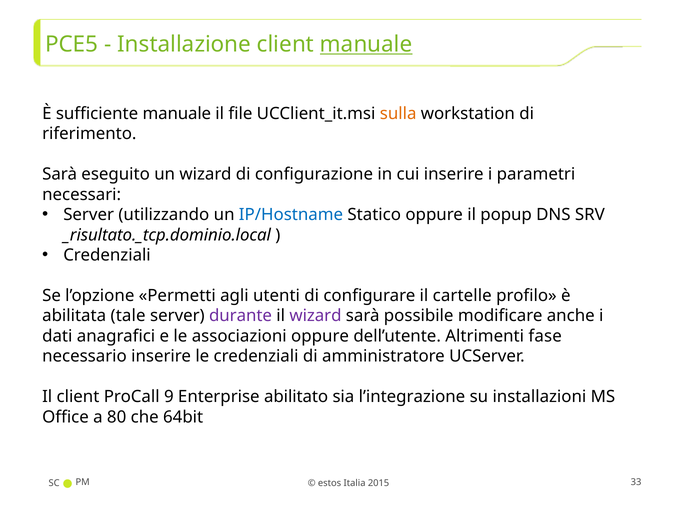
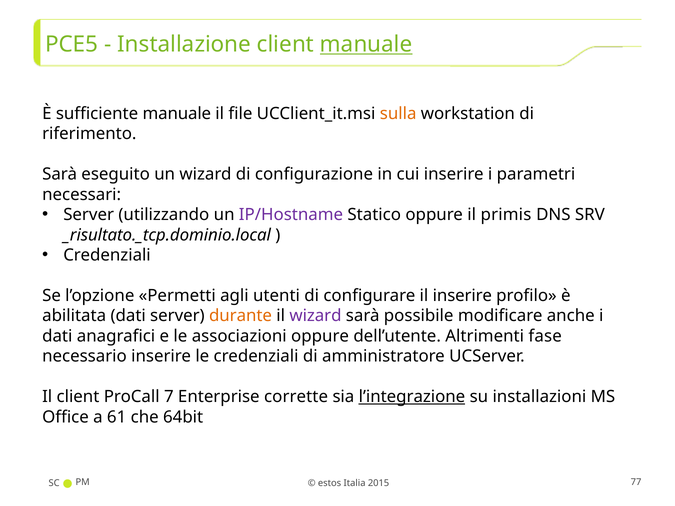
IP/Hostname colour: blue -> purple (291, 215)
popup: popup -> primis (506, 215)
il cartelle: cartelle -> inserire (462, 296)
abilitata tale: tale -> dati (128, 316)
durante colour: purple -> orange (241, 316)
9: 9 -> 7 (169, 397)
abilitato: abilitato -> corrette (296, 397)
l’integrazione underline: none -> present (412, 397)
80: 80 -> 61 (117, 417)
33: 33 -> 77 (636, 482)
